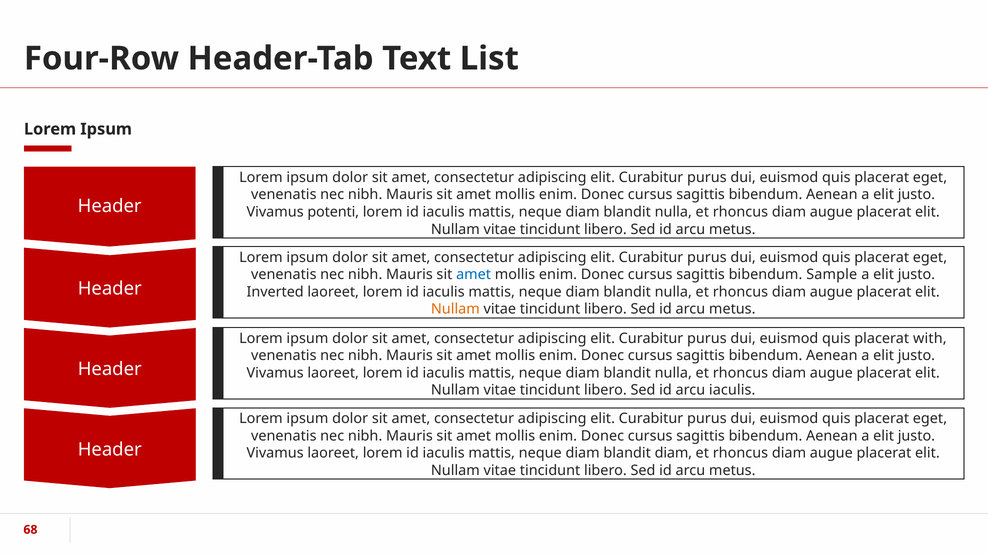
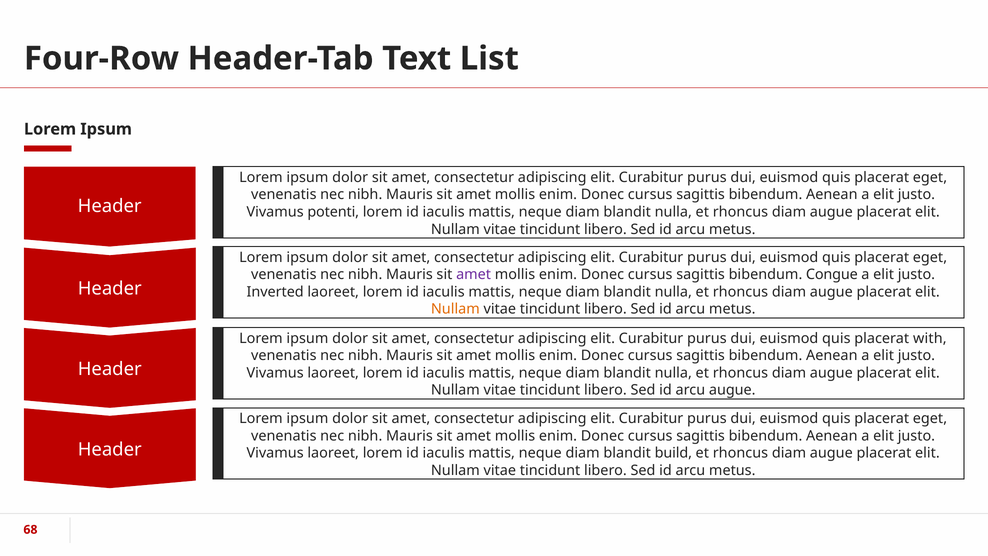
amet colour: blue -> purple (474, 274)
Sample: Sample -> Congue (832, 274)
arcu iaculis: iaculis -> augue (732, 390)
blandit diam: diam -> build (673, 453)
